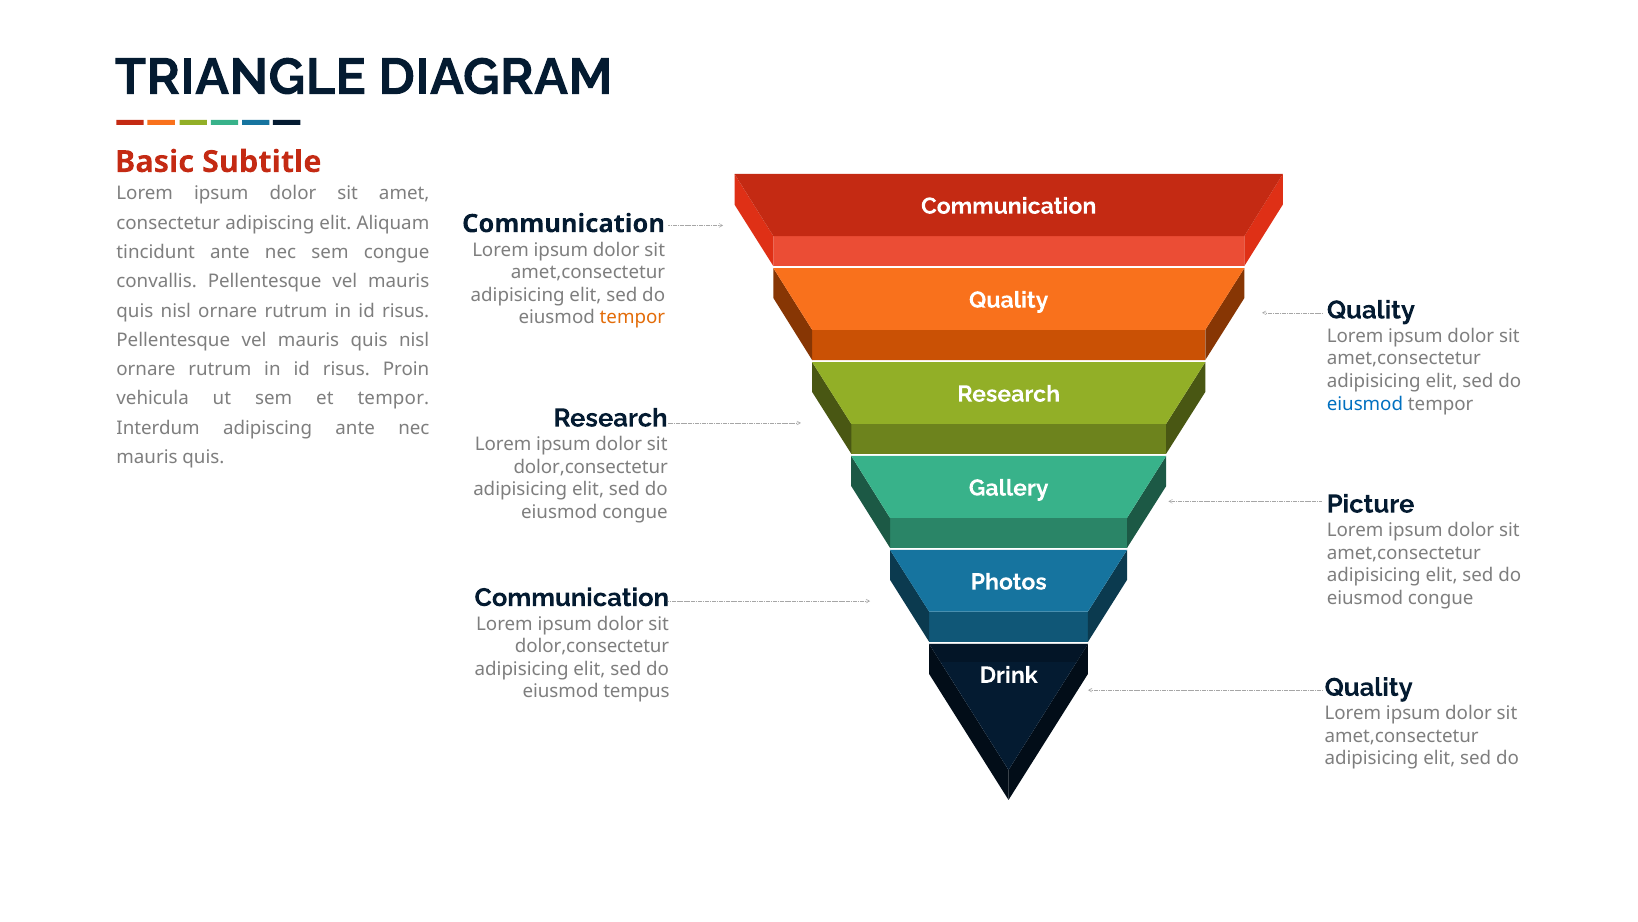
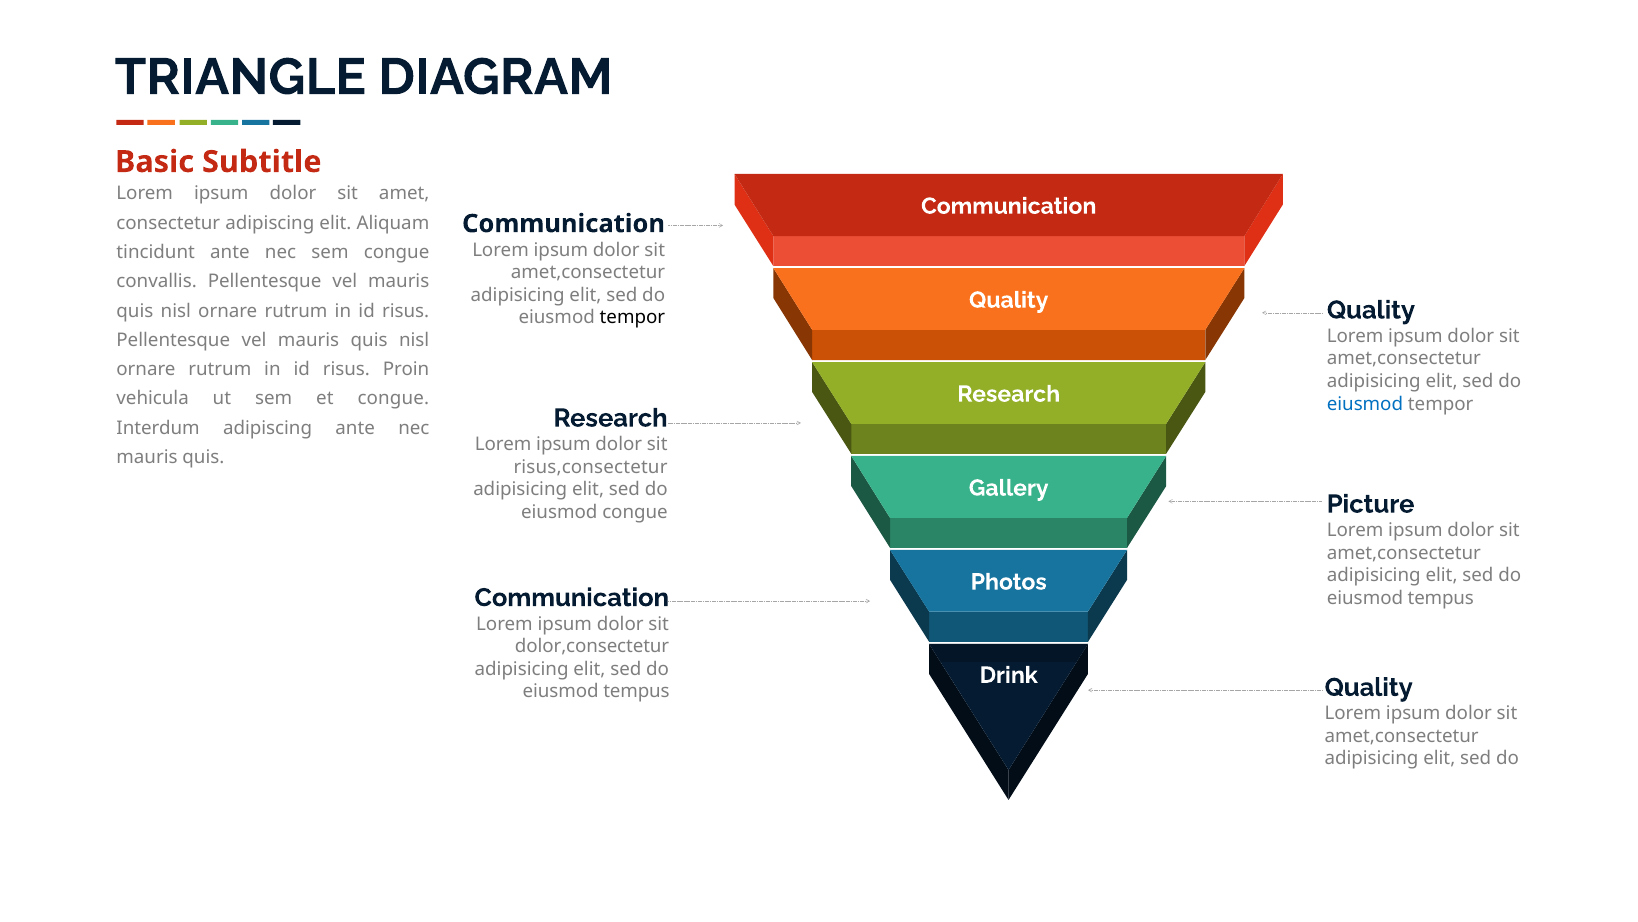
tempor colour: orange -> black (632, 317)
et tempor: tempor -> congue (393, 399)
dolor,consectetur: dolor,consectetur -> risus,consectetur (591, 467)
congue: congue -> tempus (1441, 598)
